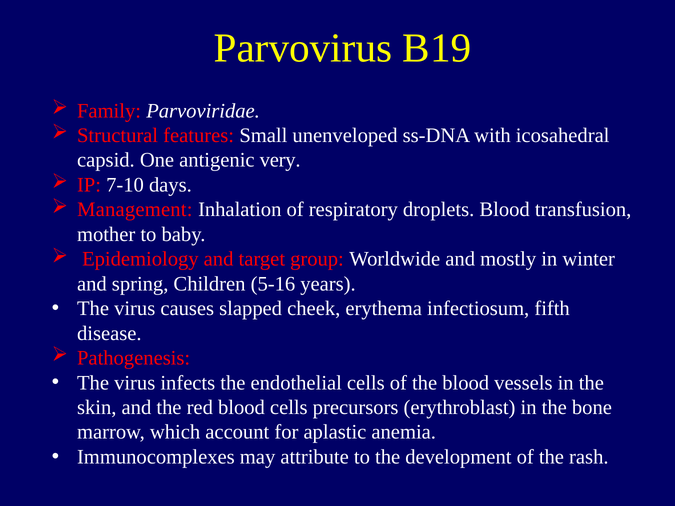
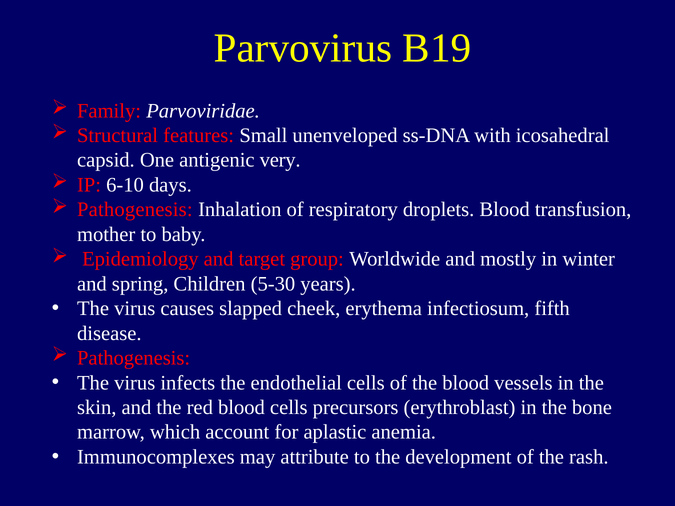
7-10: 7-10 -> 6-10 (125, 185)
Management: Management -> Pathogenesis (135, 210)
5-16: 5-16 -> 5-30 (273, 284)
